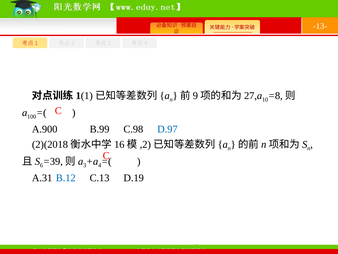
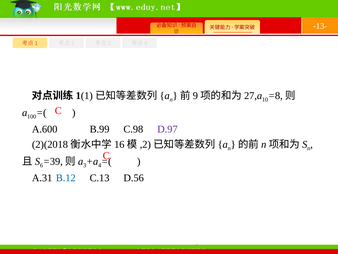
A.900: A.900 -> A.600 (45, 129)
D.97 colour: blue -> purple (167, 129)
D.19: D.19 -> D.56 (134, 178)
